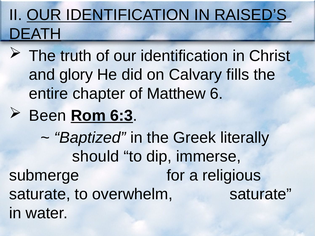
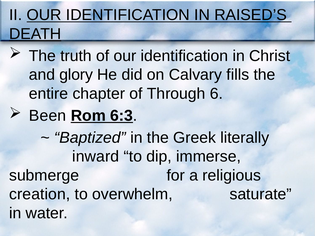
Matthew: Matthew -> Through (176, 94)
should: should -> inward (96, 157)
saturate: saturate -> creation (40, 195)
